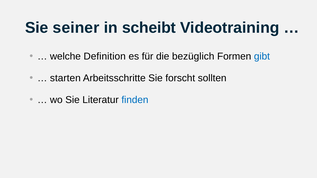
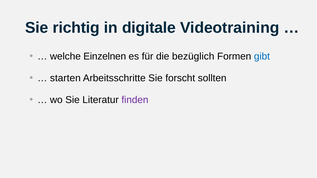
seiner: seiner -> richtig (76, 28)
scheibt: scheibt -> digitale (149, 28)
Definition: Definition -> Einzelnen (105, 57)
finden colour: blue -> purple (135, 100)
